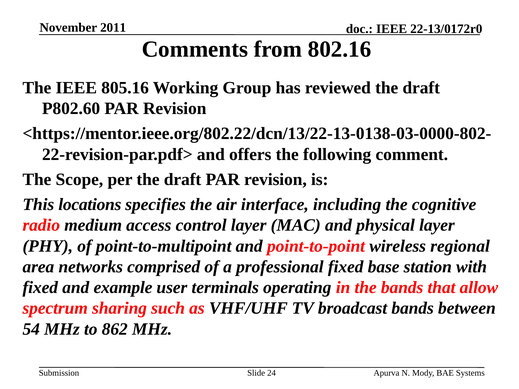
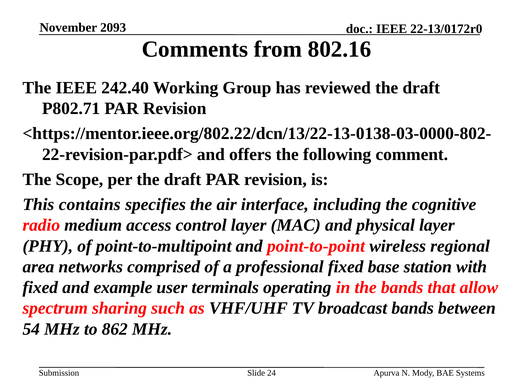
2011: 2011 -> 2093 (113, 28)
805.16: 805.16 -> 242.40 (125, 88)
P802.60: P802.60 -> P802.71 (71, 109)
locations: locations -> contains (90, 205)
